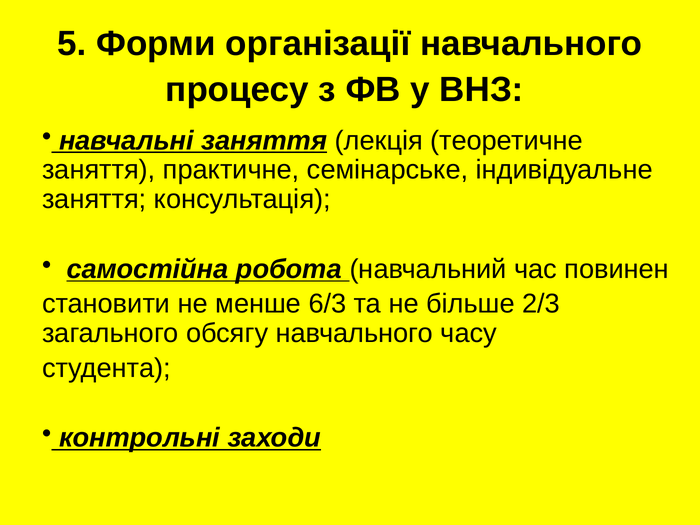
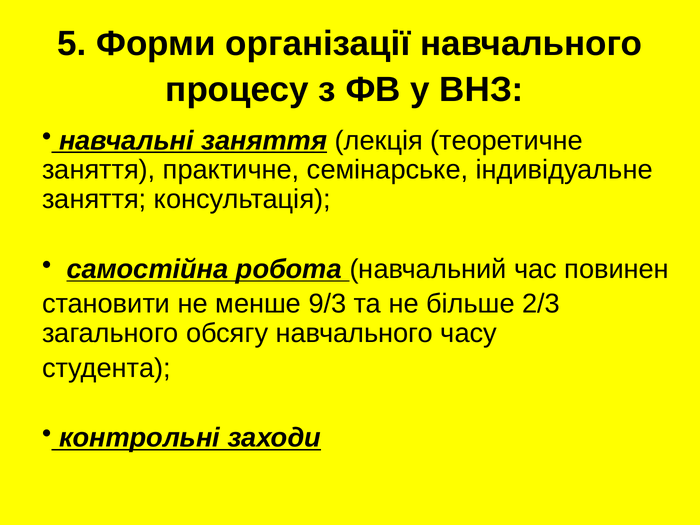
6/3: 6/3 -> 9/3 (327, 304)
